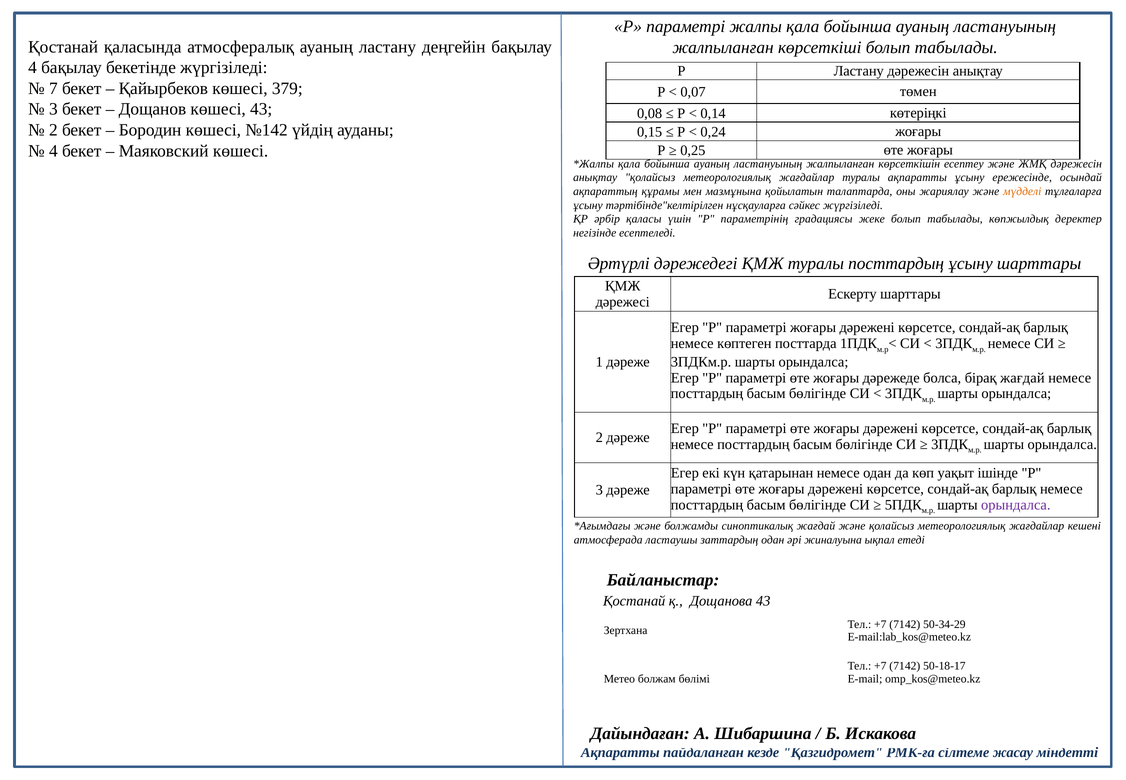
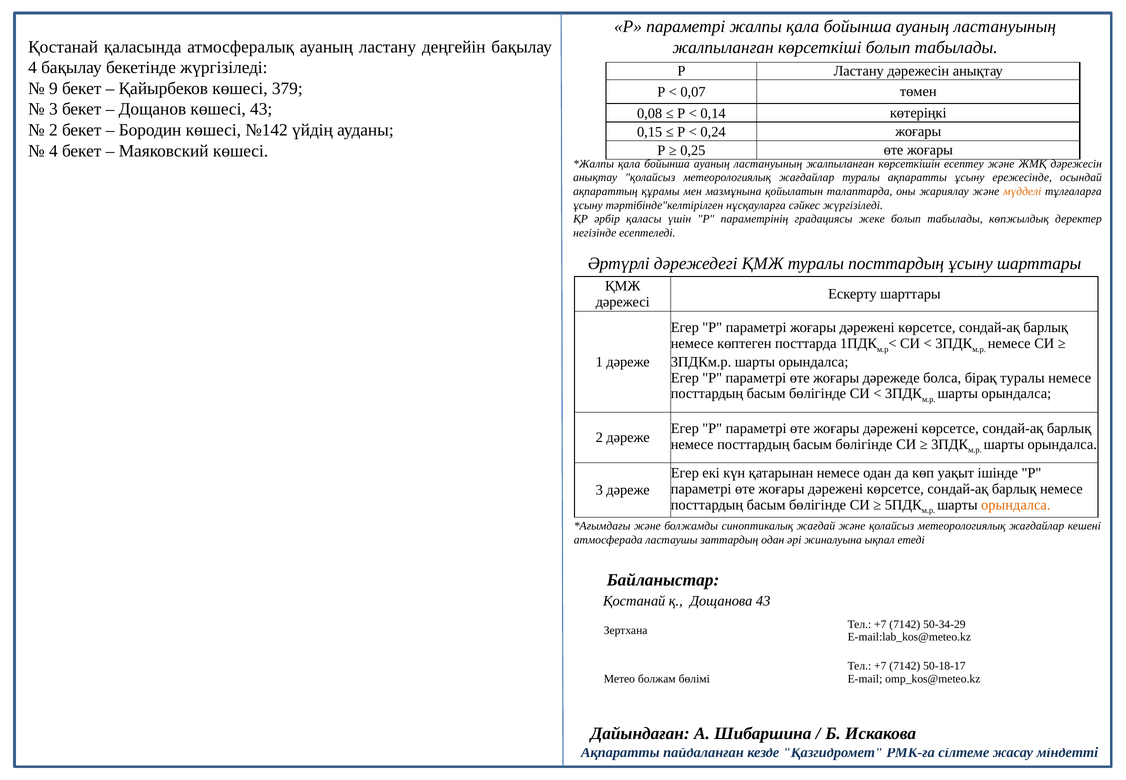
7: 7 -> 9 (53, 88)
бірақ жағдай: жағдай -> туралы (1022, 378)
орындалса colour: purple -> orange (1016, 505)
